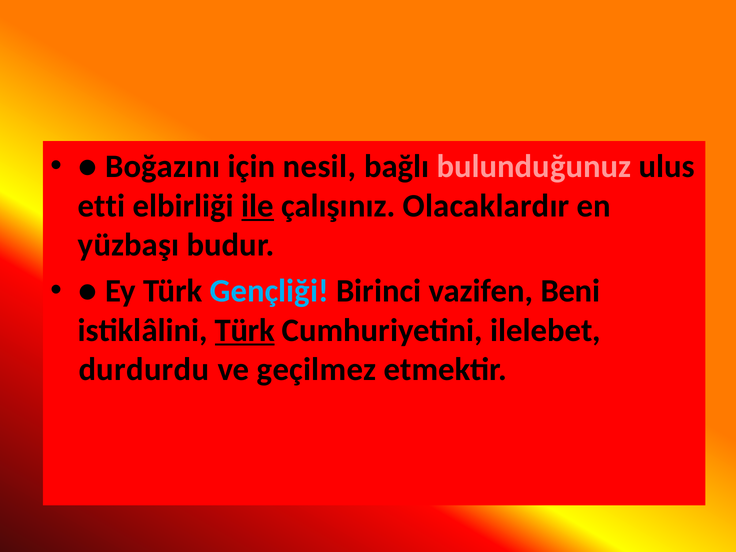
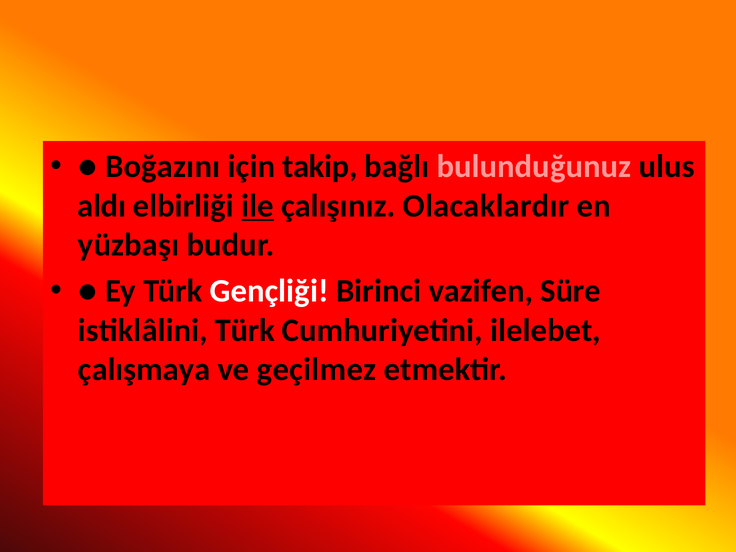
nesil: nesil -> takip (320, 167)
etti: etti -> aldı (102, 206)
Gençliği colour: light blue -> white (269, 291)
Beni: Beni -> Süre (570, 291)
Türk underline: present -> none (245, 330)
durdurdu: durdurdu -> çalışmaya (144, 370)
